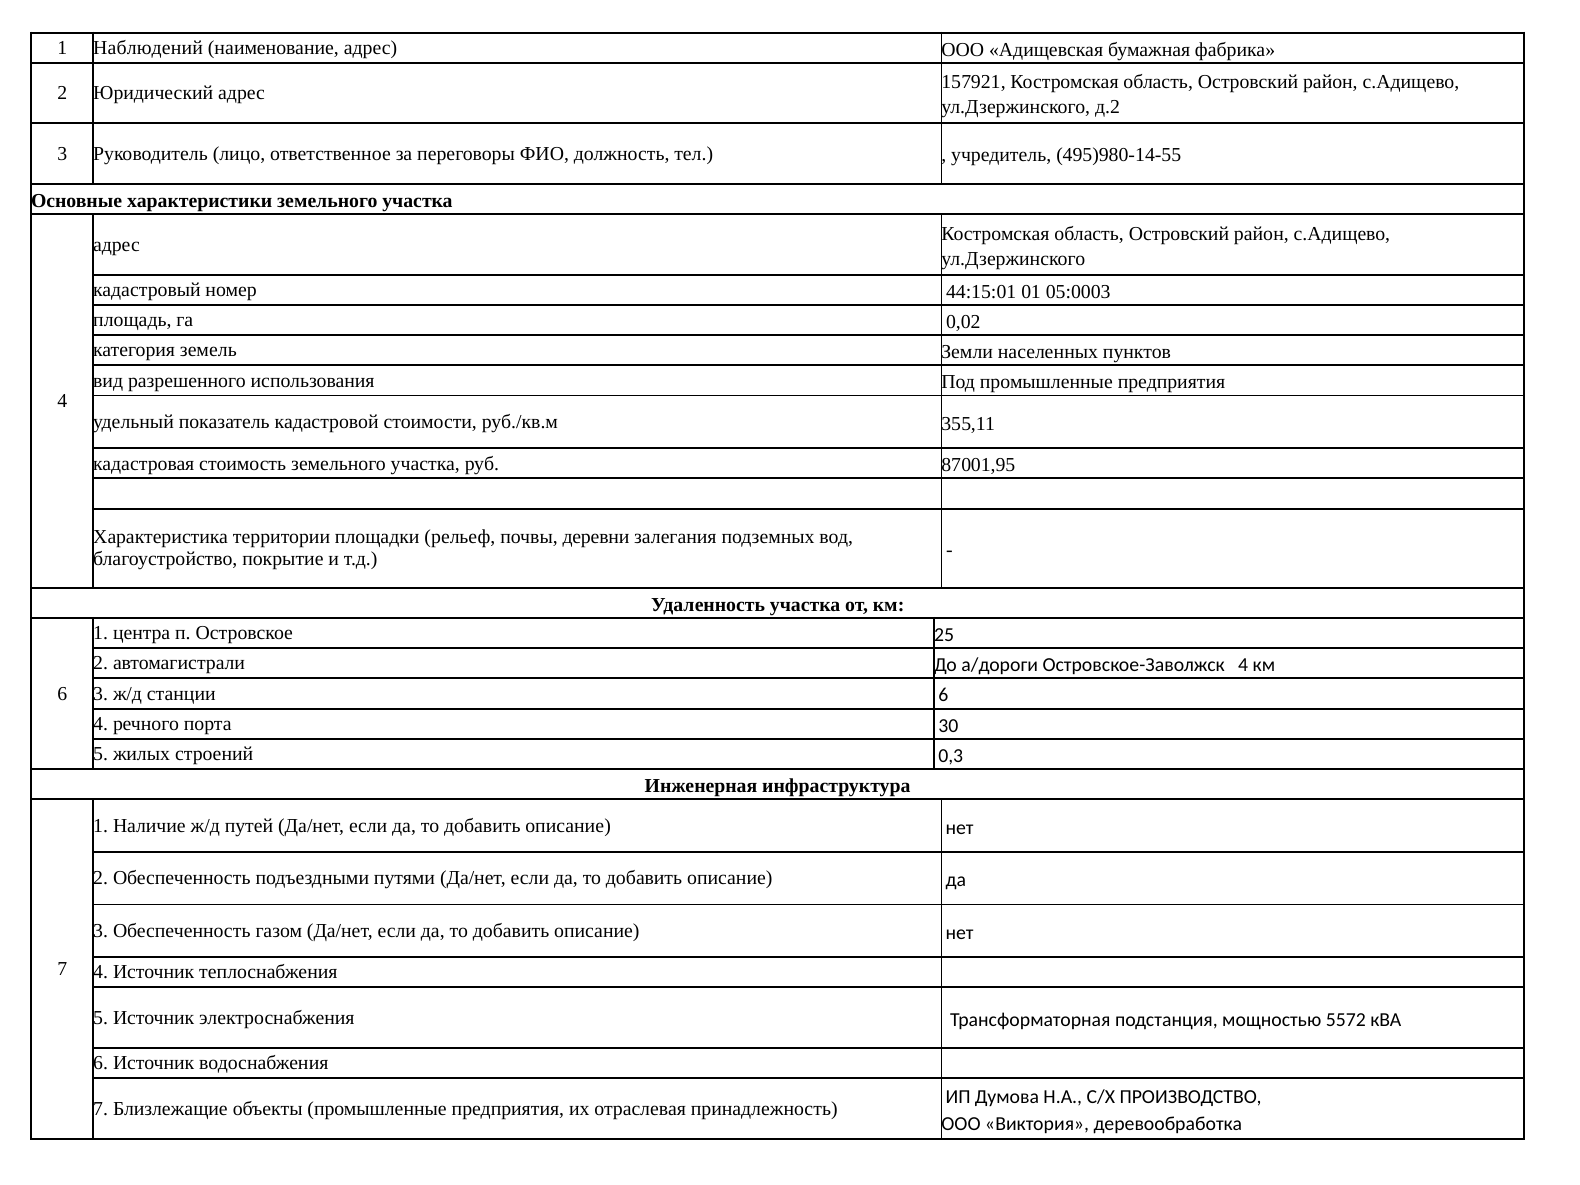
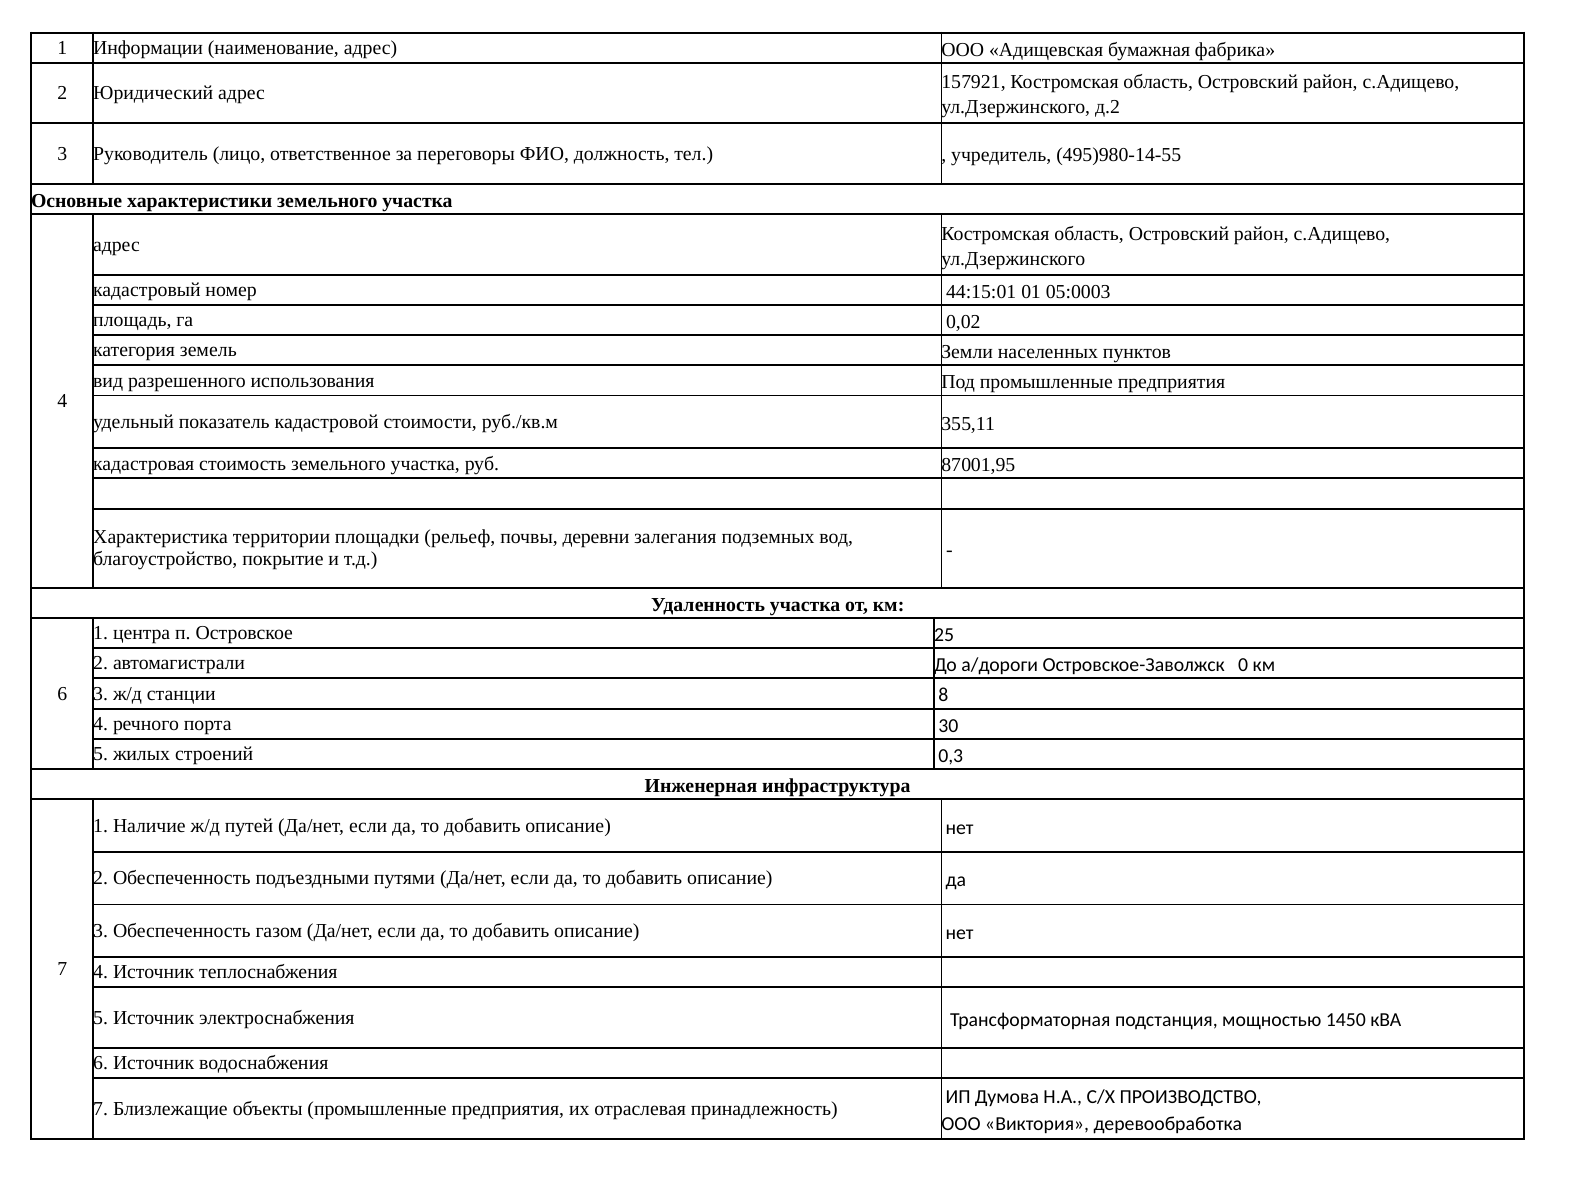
Наблюдений: Наблюдений -> Информации (148, 48)
Островское-Заволжск 4: 4 -> 0 (1243, 665)
станции 6: 6 -> 8 (943, 695)
5572: 5572 -> 1450 (1346, 1020)
